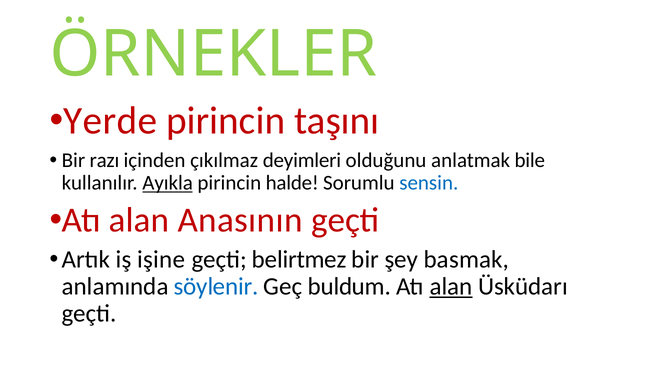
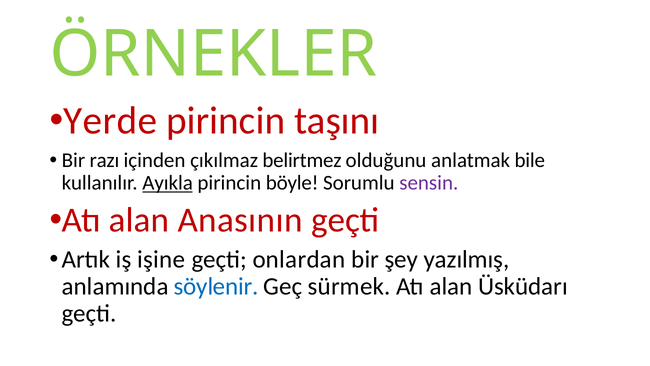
deyimleri: deyimleri -> belirtmez (302, 160)
halde: halde -> böyle (292, 183)
sensin colour: blue -> purple (429, 183)
belirtmez: belirtmez -> onlardan (299, 259)
basmak: basmak -> yazılmış (466, 259)
buldum: buldum -> sürmek (349, 286)
alan underline: present -> none (451, 286)
